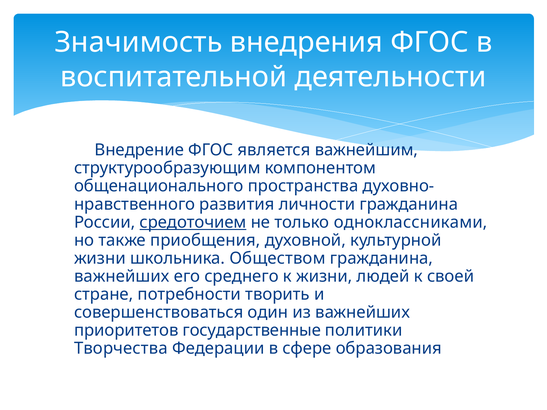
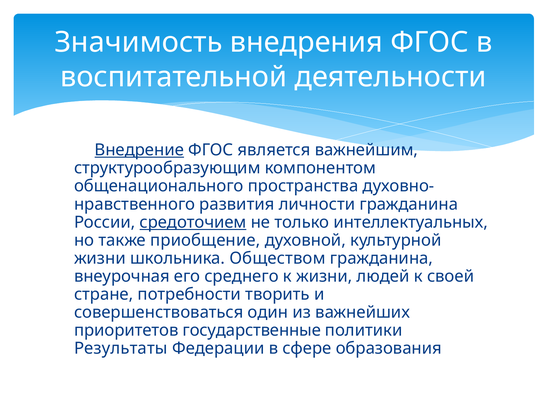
Внедрение underline: none -> present (139, 150)
одноклассниками: одноклассниками -> интеллектуальных (411, 222)
приобщения: приобщения -> приобщение (205, 240)
важнейших: важнейших -> внеурочная (122, 276)
Творчества: Творчества -> Результаты (121, 349)
